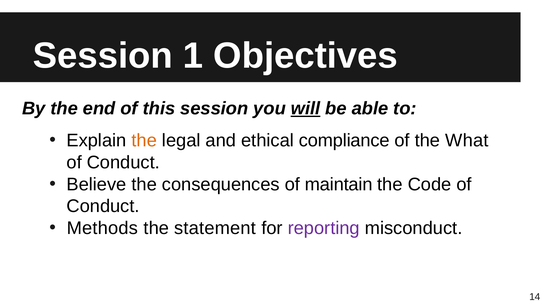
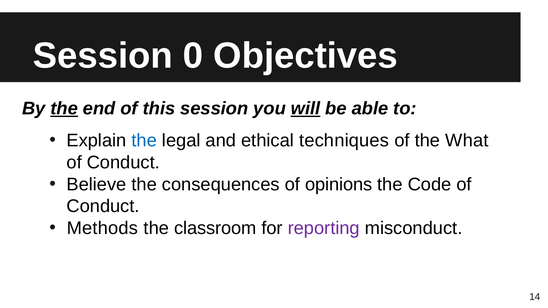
1: 1 -> 0 (193, 56)
the underline: none -> present (64, 109)
the colour: orange -> blue (144, 141)
compliance: compliance -> techniques (344, 141)
maintain: maintain -> opinions (339, 185)
statement: statement -> classroom (215, 228)
